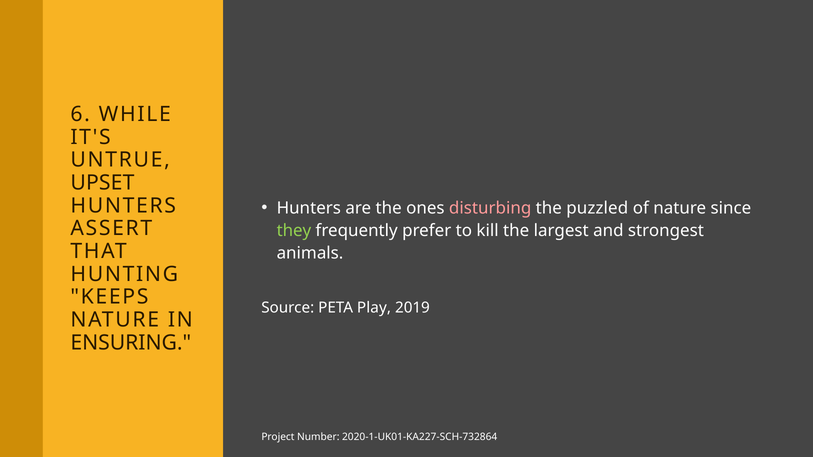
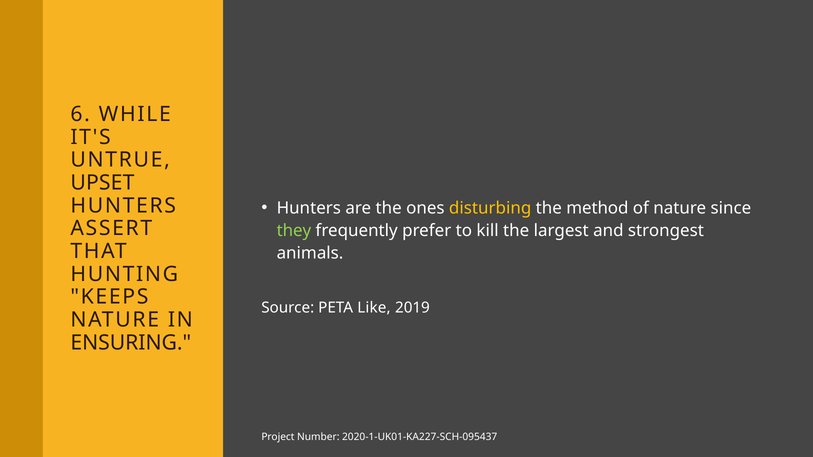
disturbing colour: pink -> yellow (490, 208)
puzzled: puzzled -> method (597, 208)
Play: Play -> Like (374, 308)
2020-1-UK01-KA227-SCH-732864: 2020-1-UK01-KA227-SCH-732864 -> 2020-1-UK01-KA227-SCH-095437 (420, 437)
